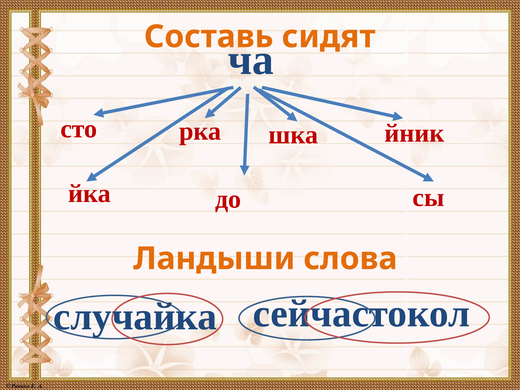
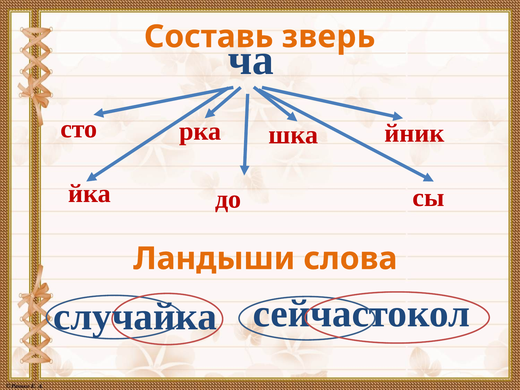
сидят: сидят -> зверь (329, 37)
